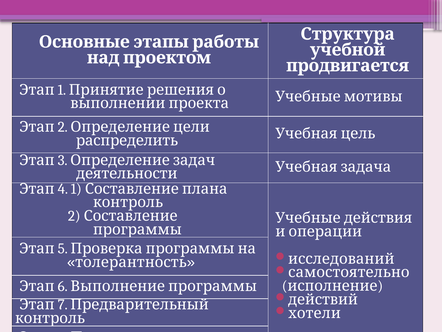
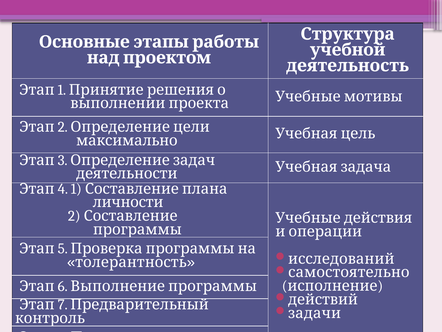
продвигается: продвигается -> деятельность (348, 66)
распределить: распределить -> максимально (127, 140)
контроль: контроль -> личности (128, 202)
хотели: хотели -> задачи (315, 313)
